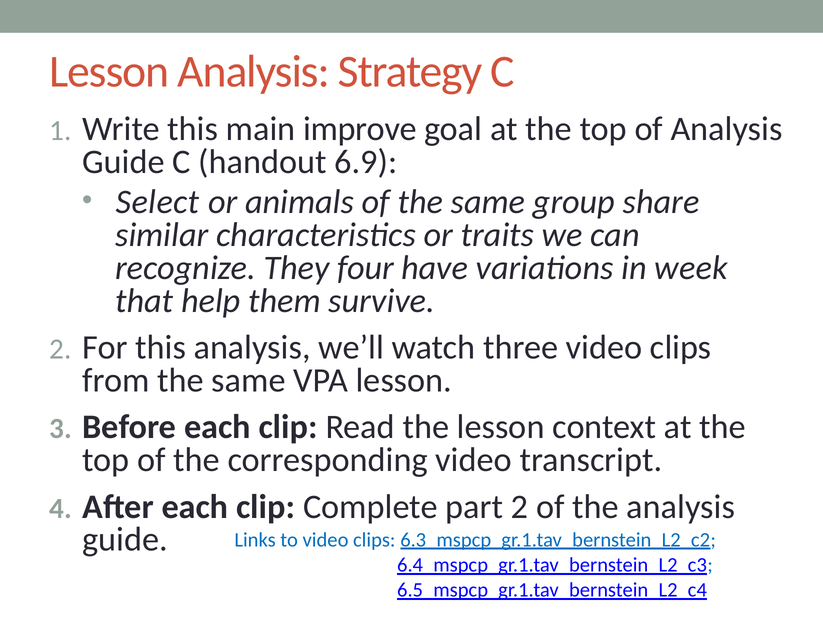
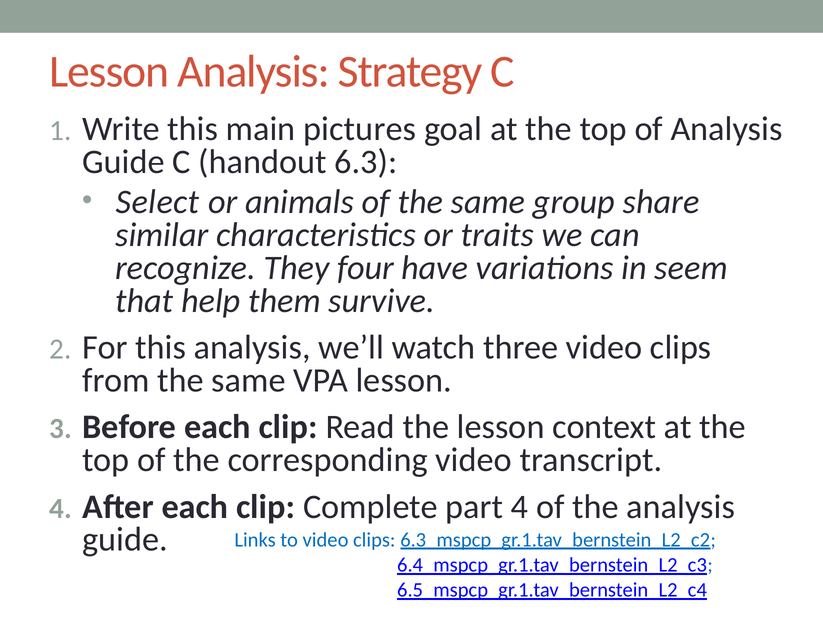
improve: improve -> pictures (360, 129)
6.9: 6.9 -> 6.3 (366, 162)
week: week -> seem (691, 267)
part 2: 2 -> 4 (520, 506)
